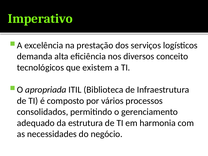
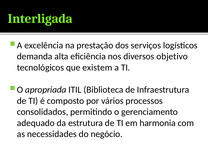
Imperativo: Imperativo -> Interligada (40, 19)
conceito: conceito -> objetivo (172, 56)
